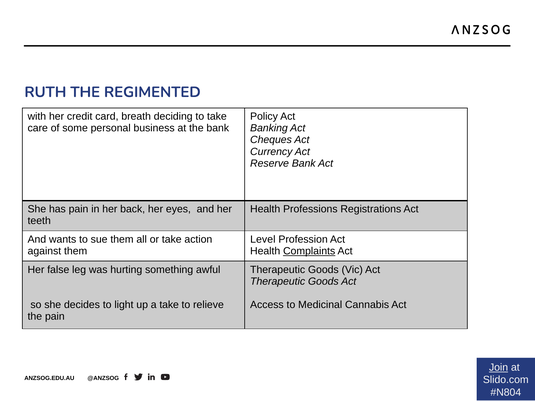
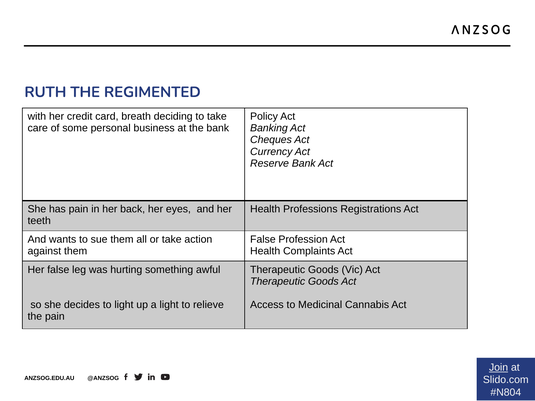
Level: Level -> False (263, 240)
Complaints underline: present -> none (309, 251)
a take: take -> light (169, 305)
